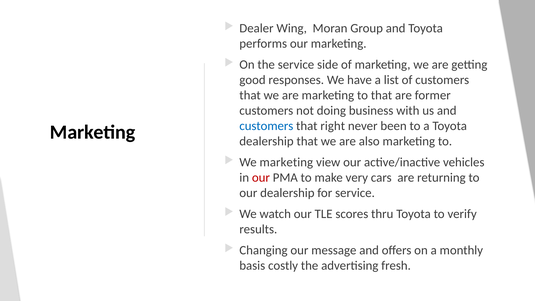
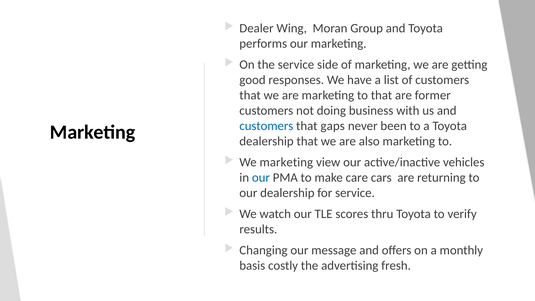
right: right -> gaps (333, 126)
our colour: red -> blue (261, 178)
very: very -> care (357, 178)
